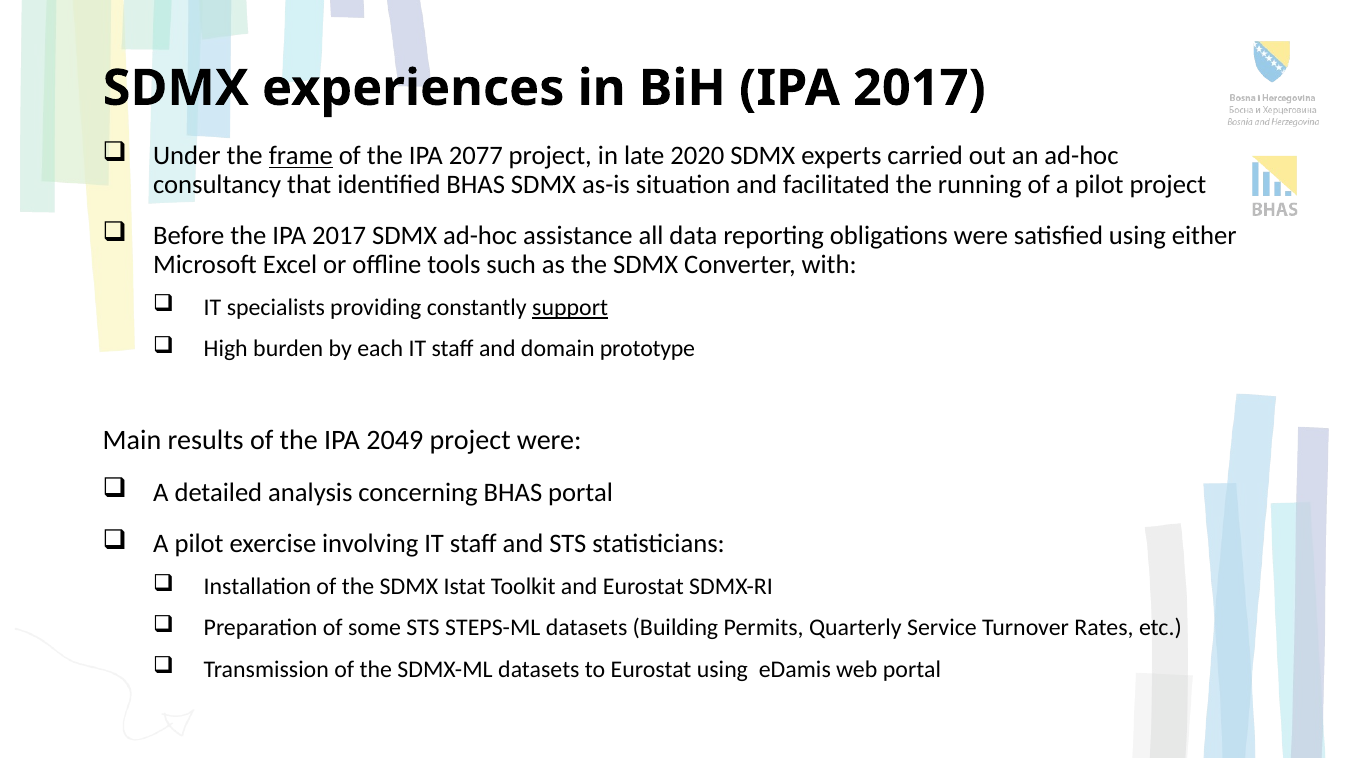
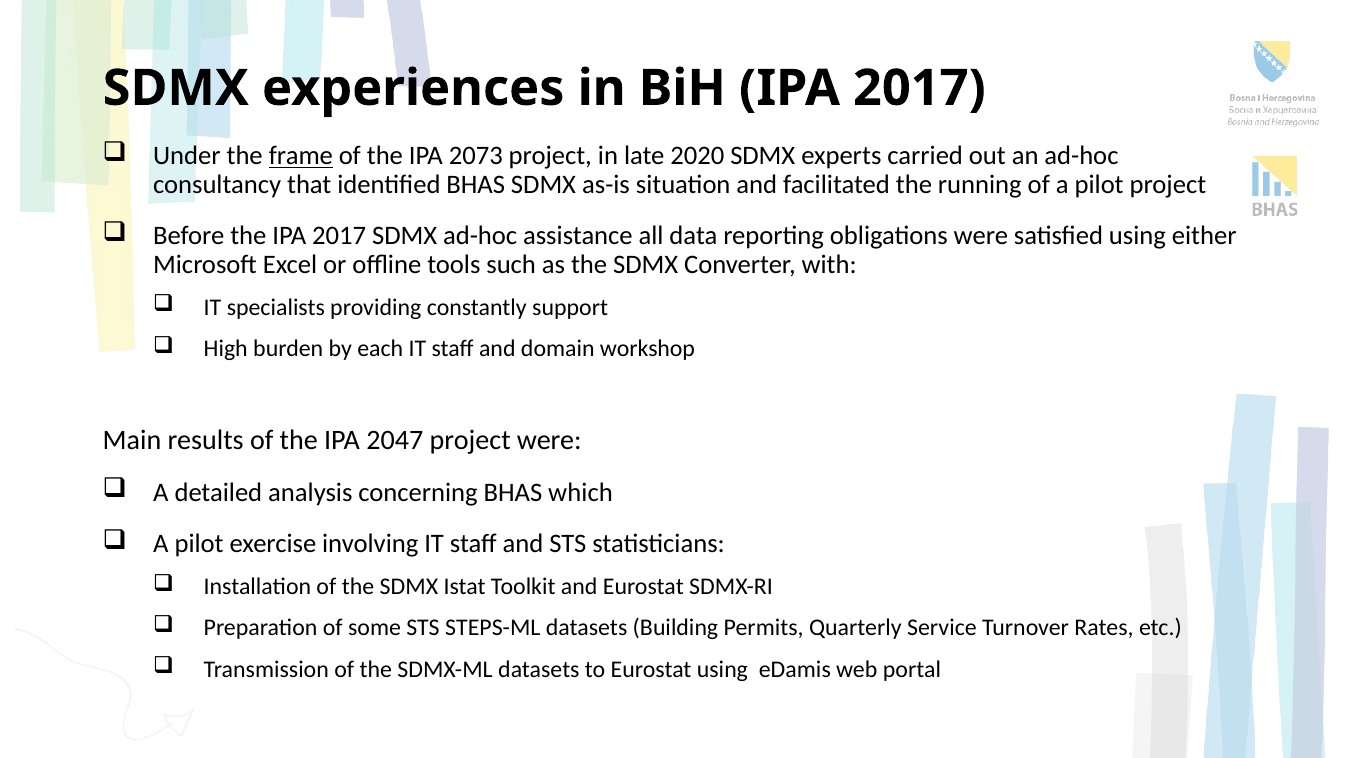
2077: 2077 -> 2073 (476, 156)
support underline: present -> none (570, 308)
prototype: prototype -> workshop (647, 349)
2049: 2049 -> 2047 (395, 441)
BHAS portal: portal -> which (581, 493)
